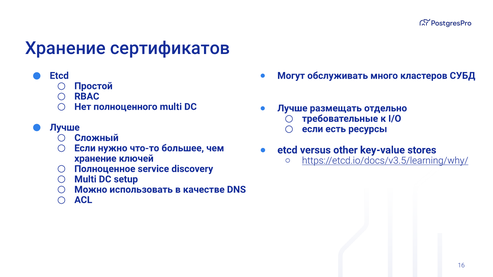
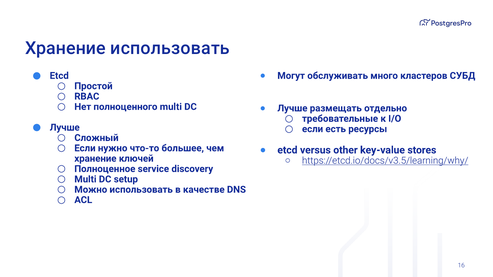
Хранение сертификатов: сертификатов -> использовать (170, 48)
